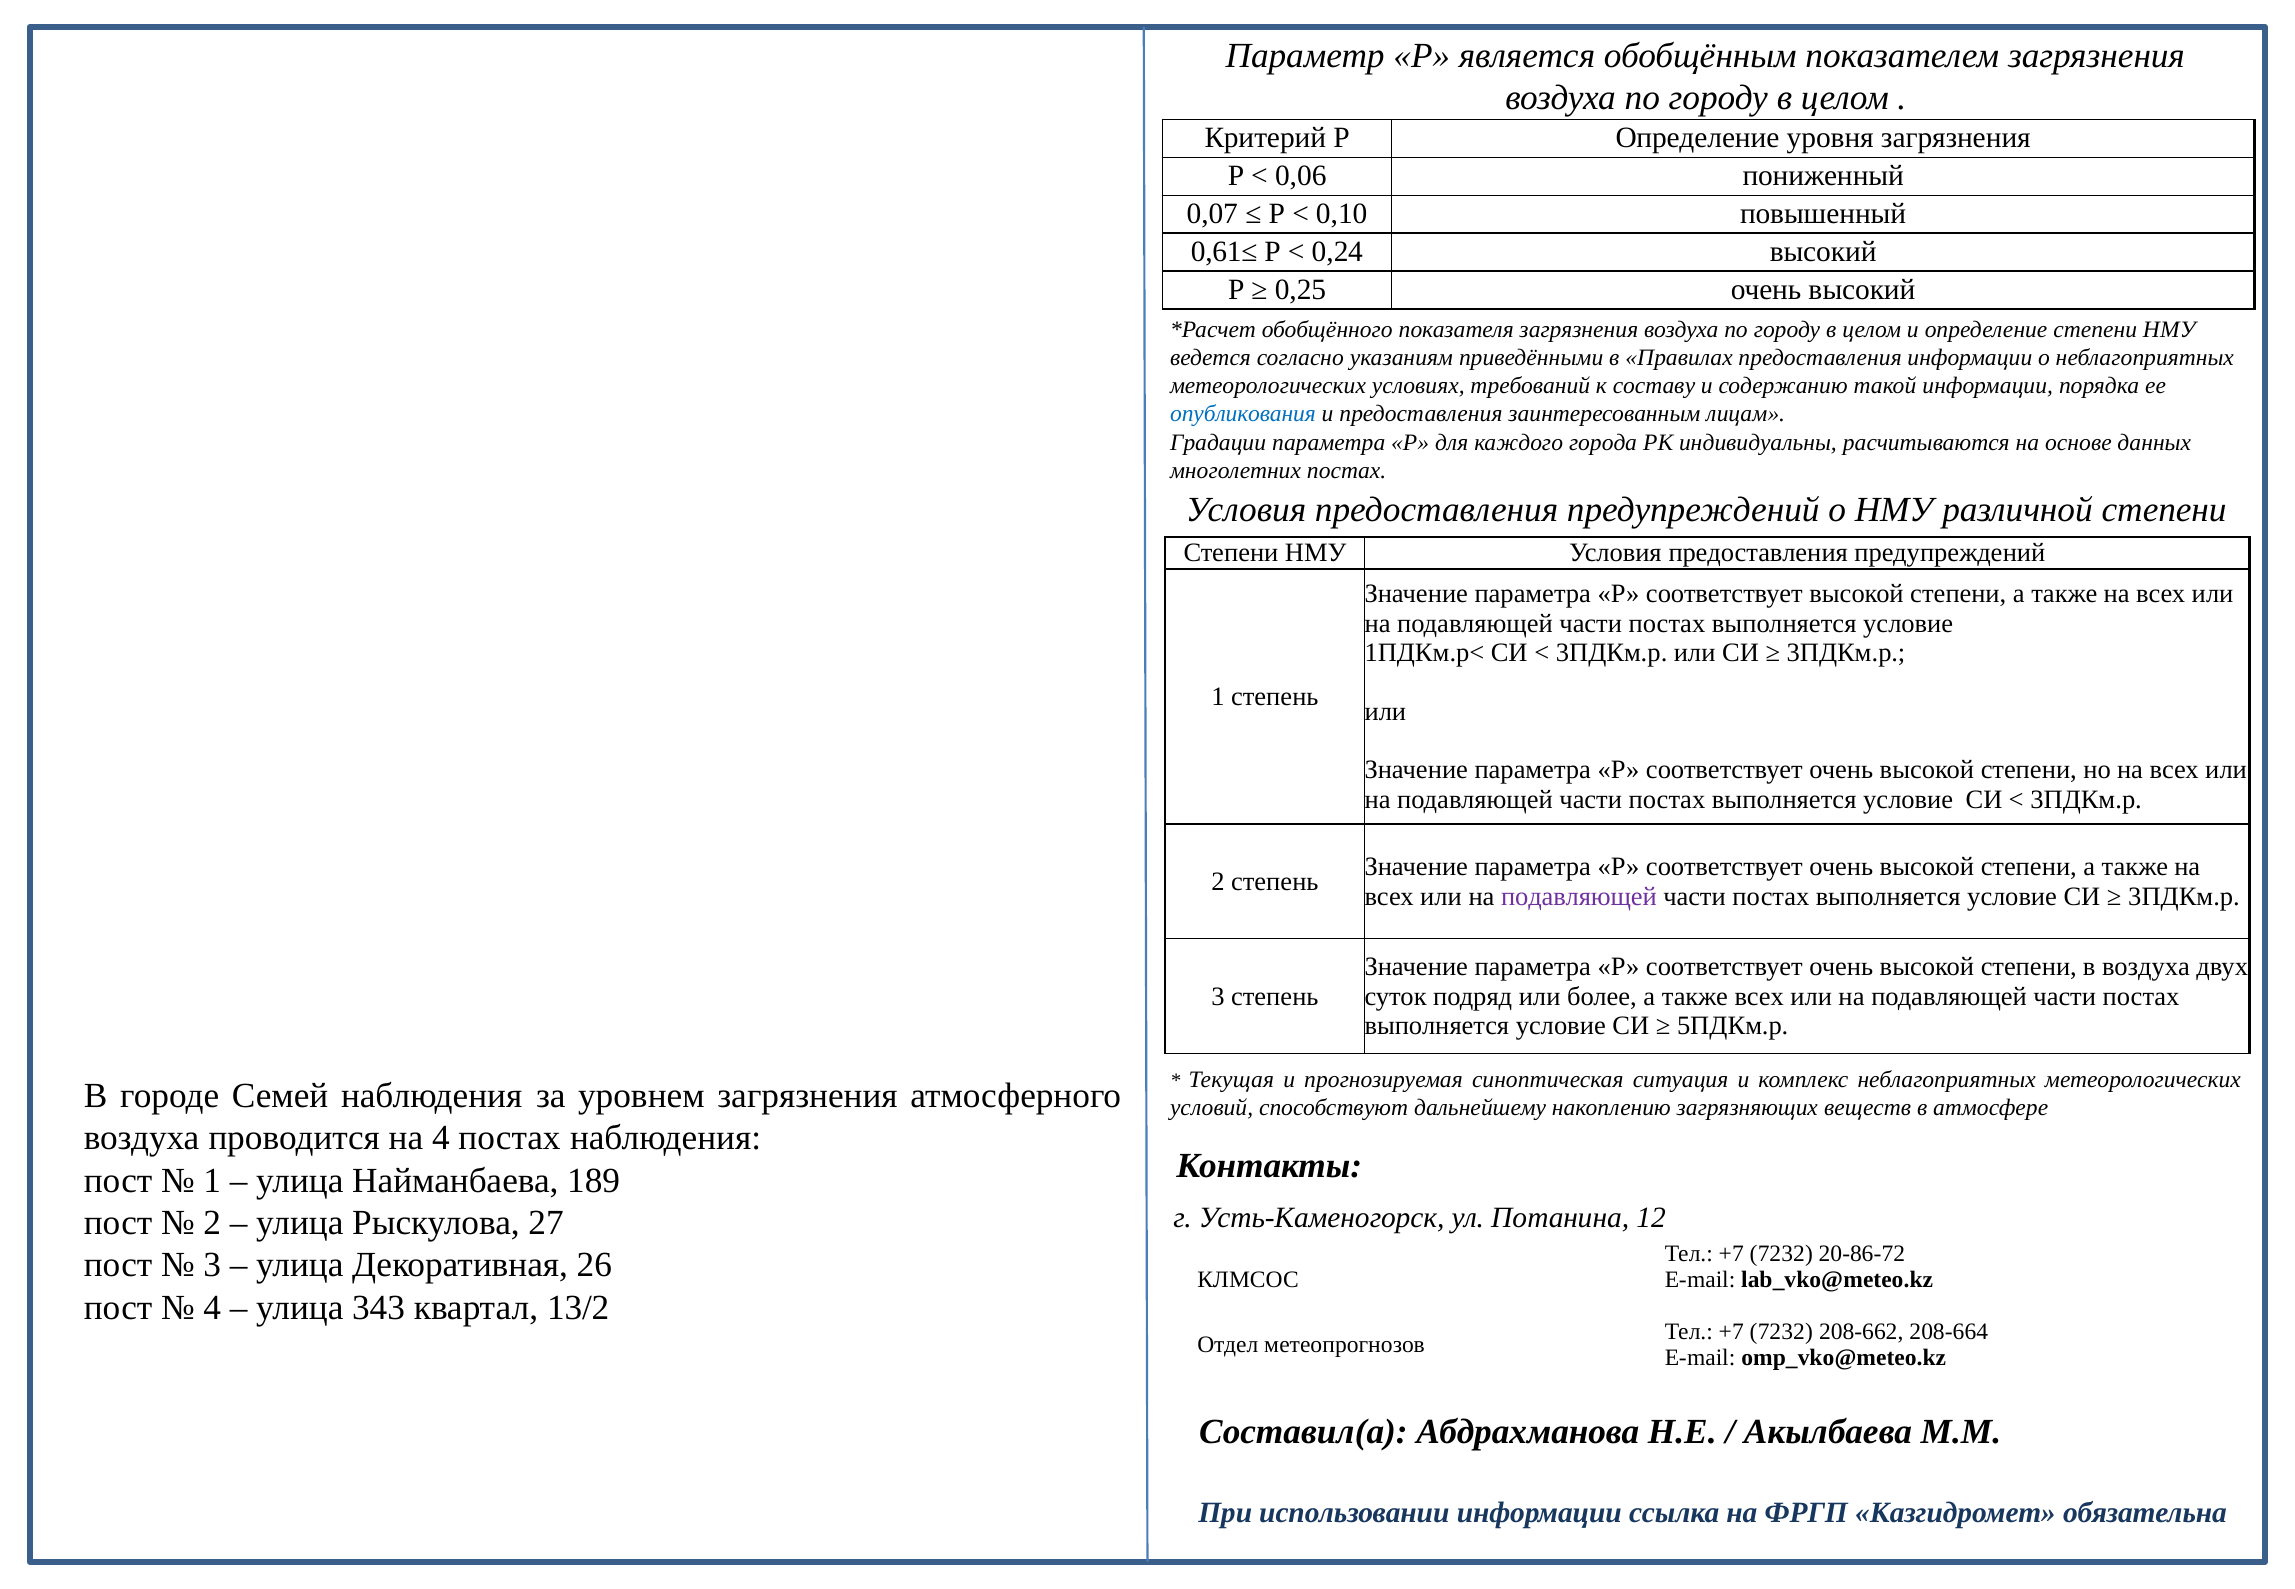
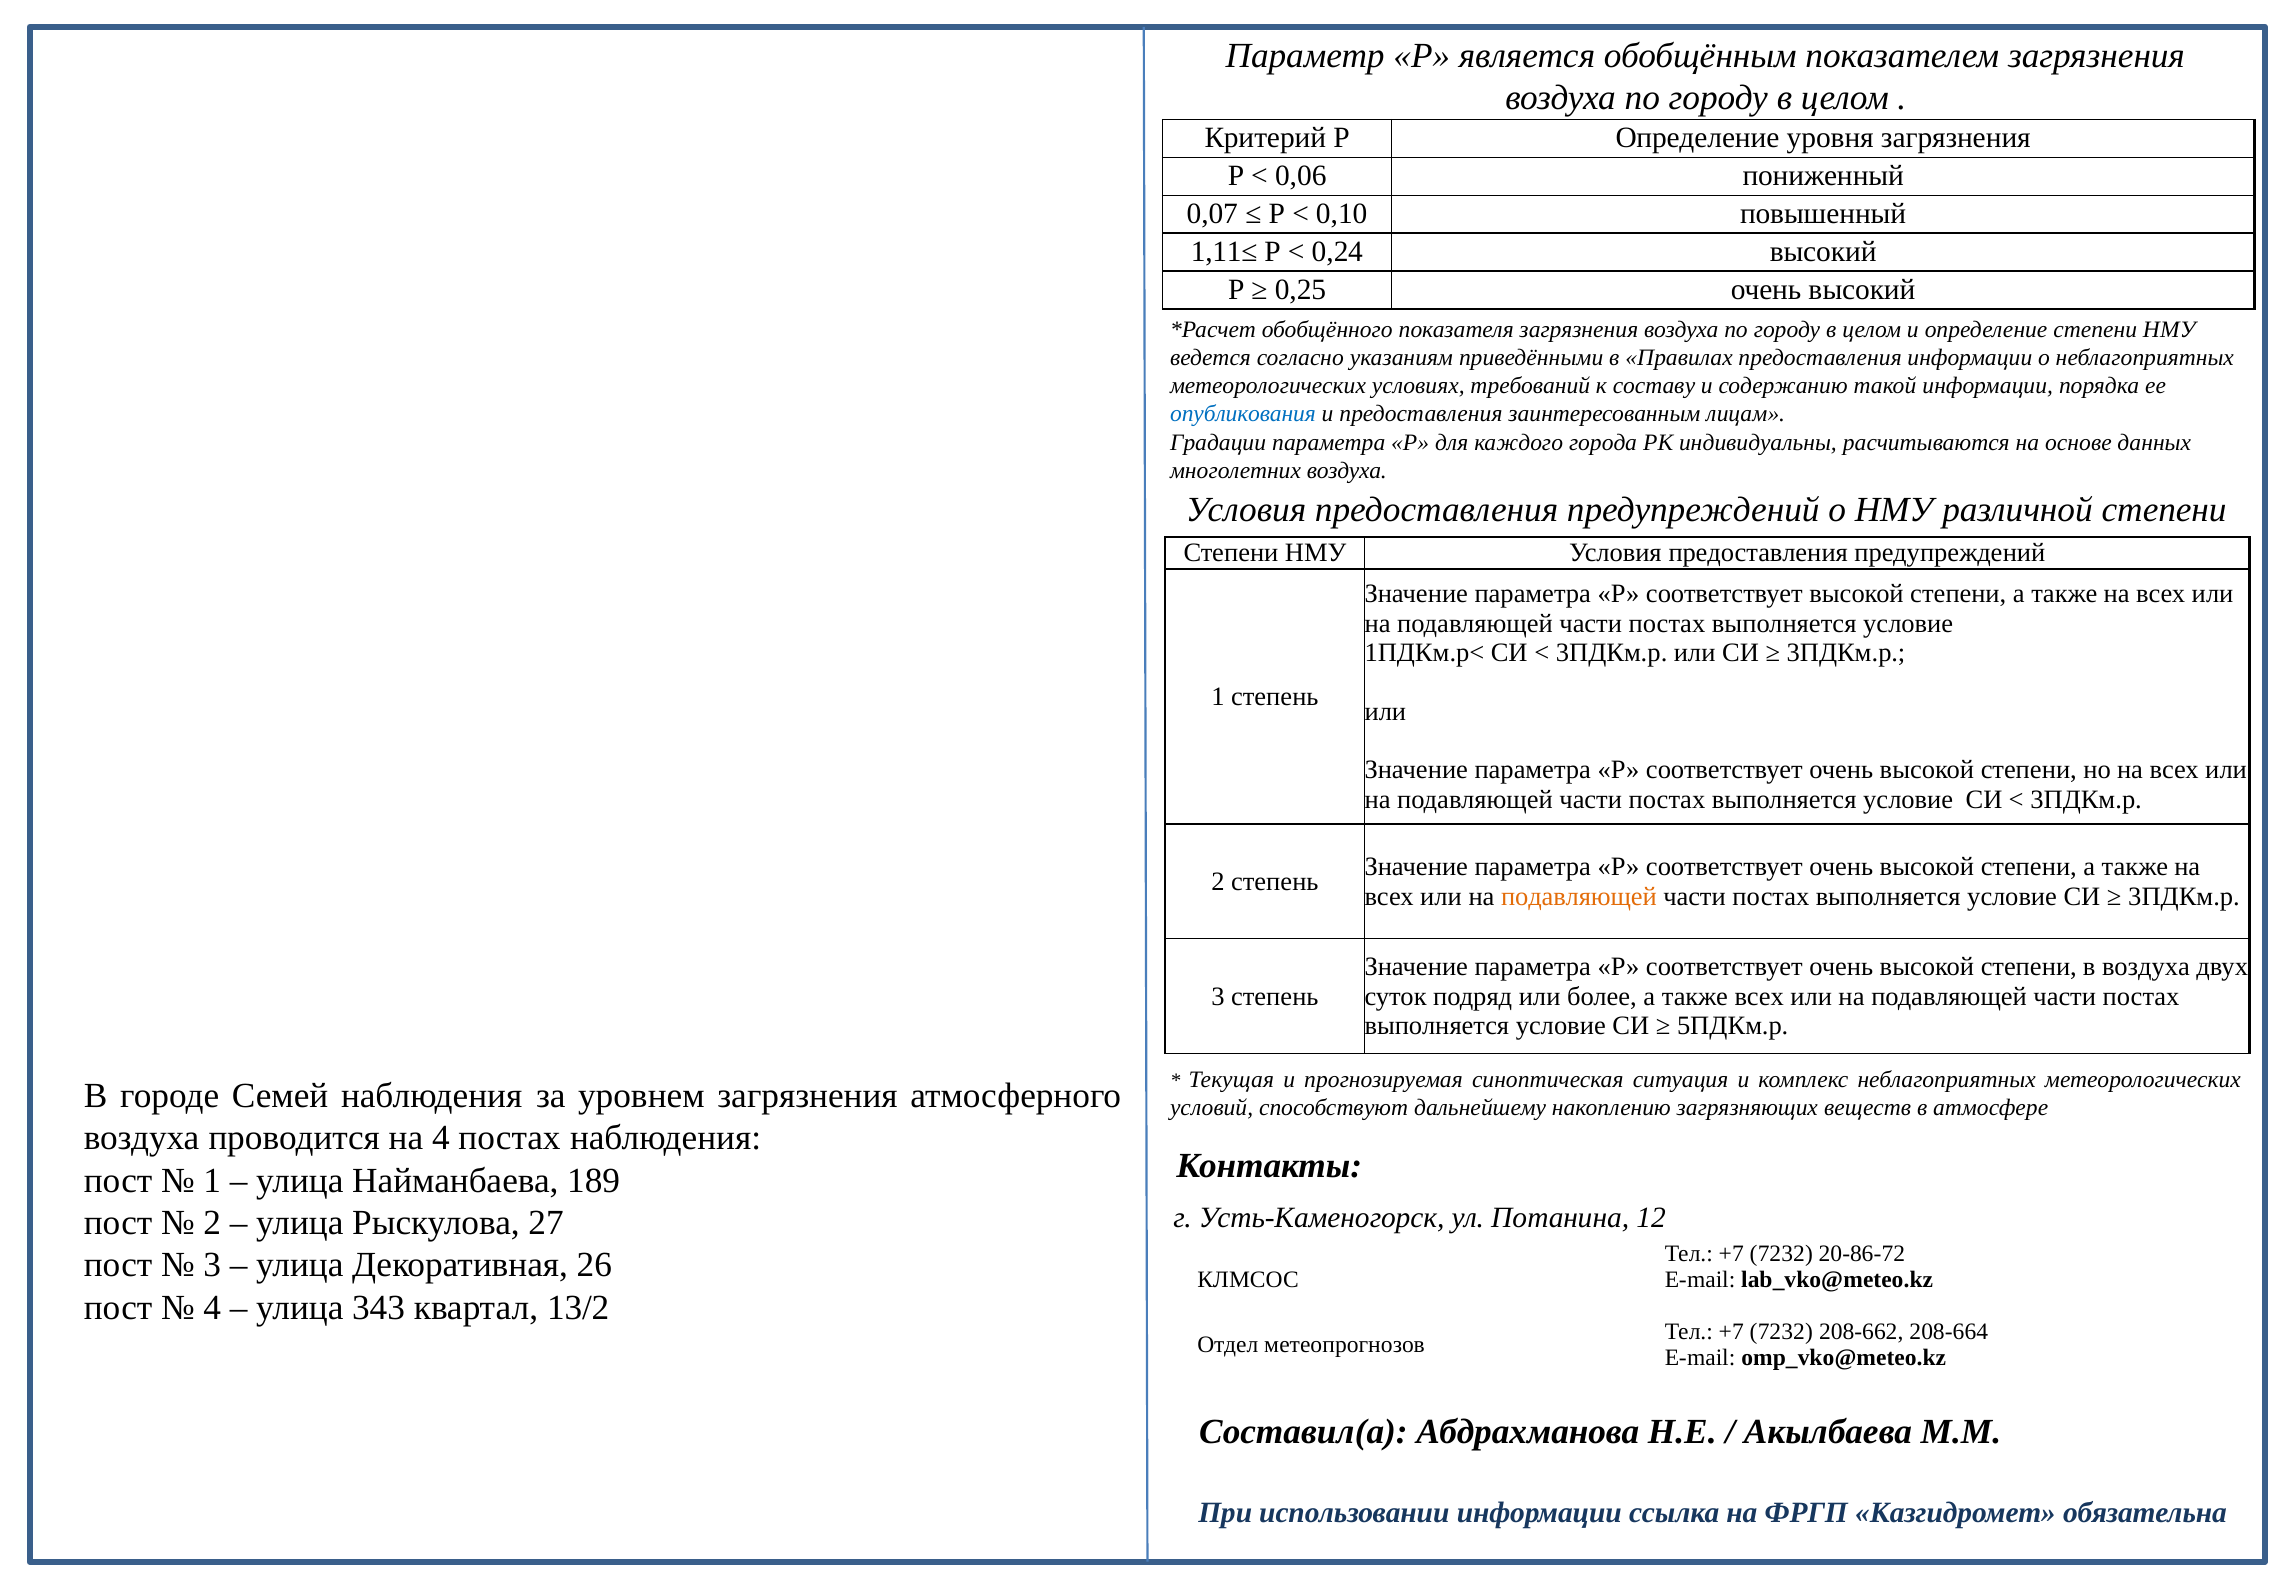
0,61≤: 0,61≤ -> 1,11≤ (1224, 252)
многолетних постах: постах -> воздуха (1347, 471)
подавляющей colour: purple -> orange (1579, 896)
